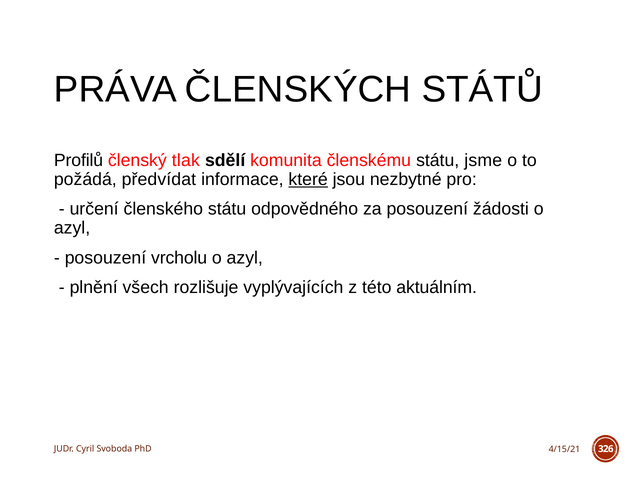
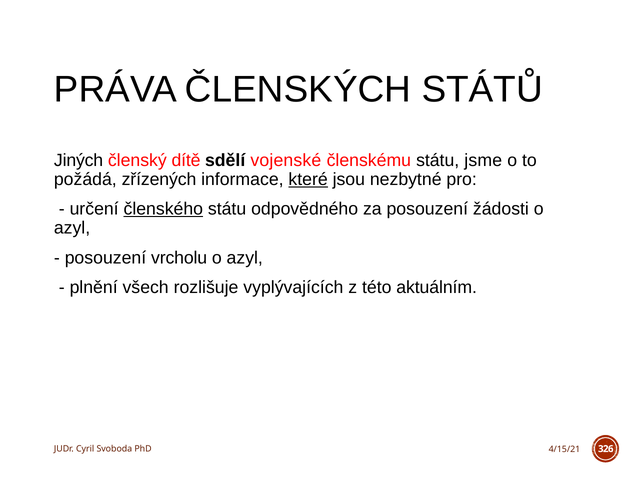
Profilů: Profilů -> Jiných (79, 160)
tlak: tlak -> dítě (186, 160)
komunita: komunita -> vojenské (286, 160)
předvídat: předvídat -> zřízených (159, 179)
členského underline: none -> present (163, 209)
